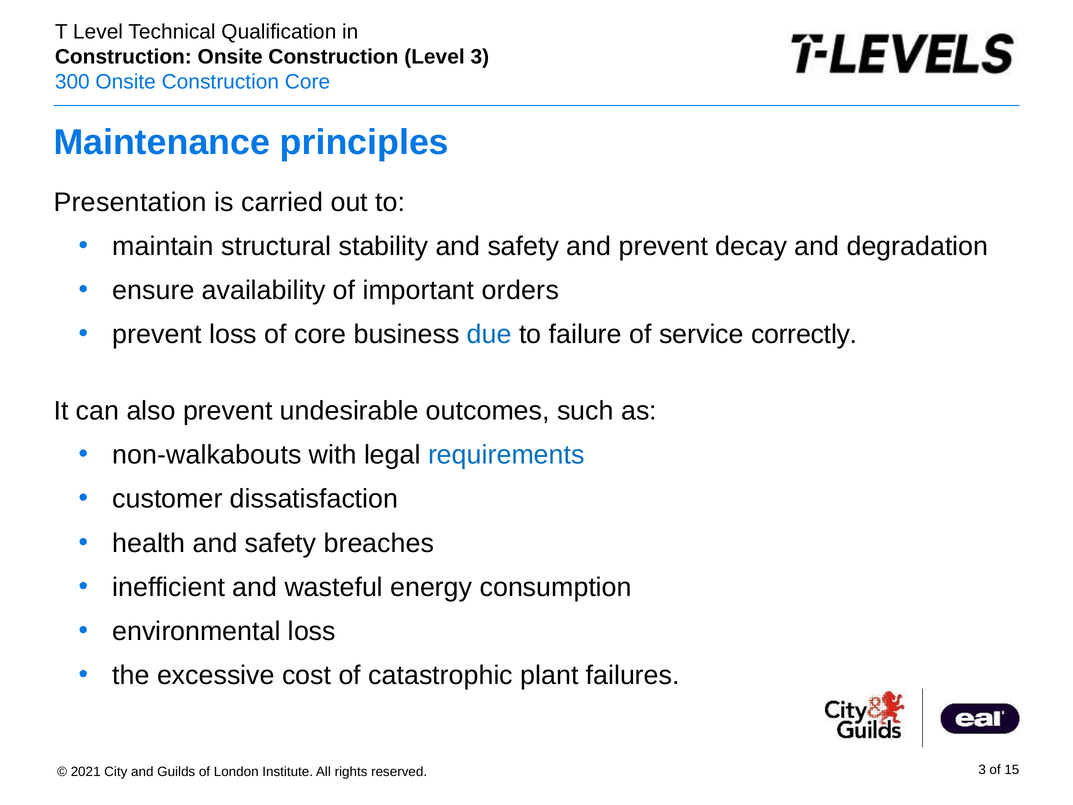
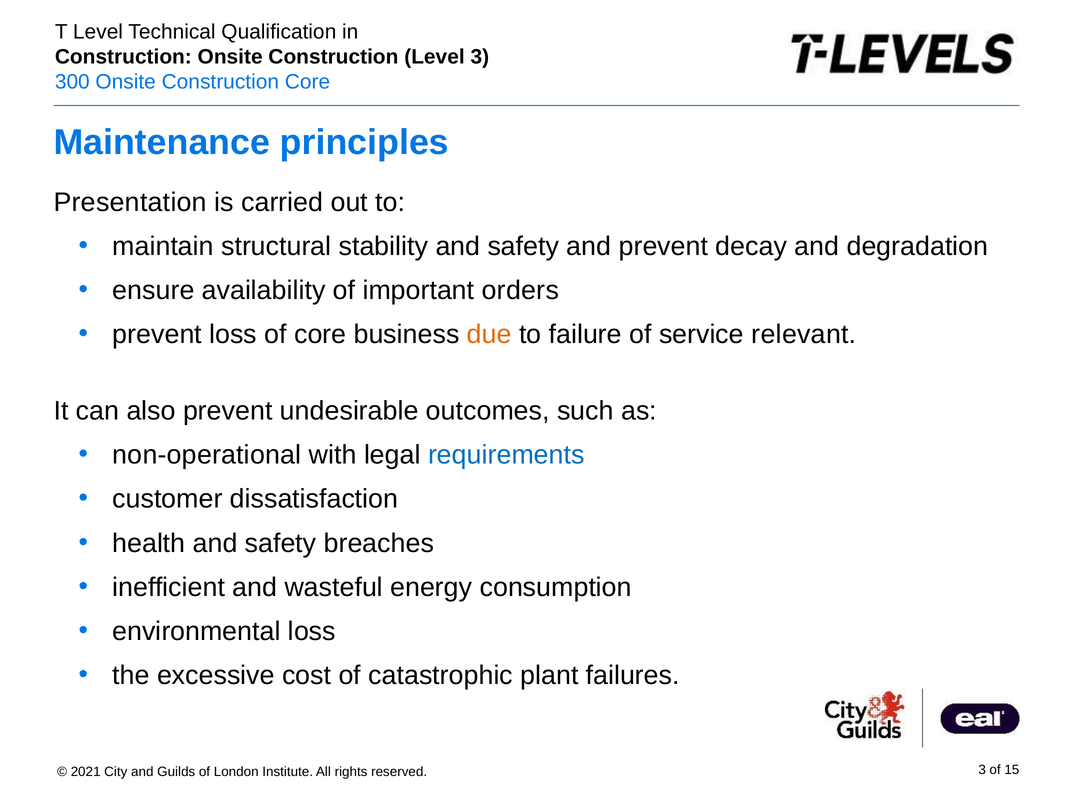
due colour: blue -> orange (489, 334)
correctly: correctly -> relevant (804, 334)
non-walkabouts: non-walkabouts -> non-operational (207, 455)
